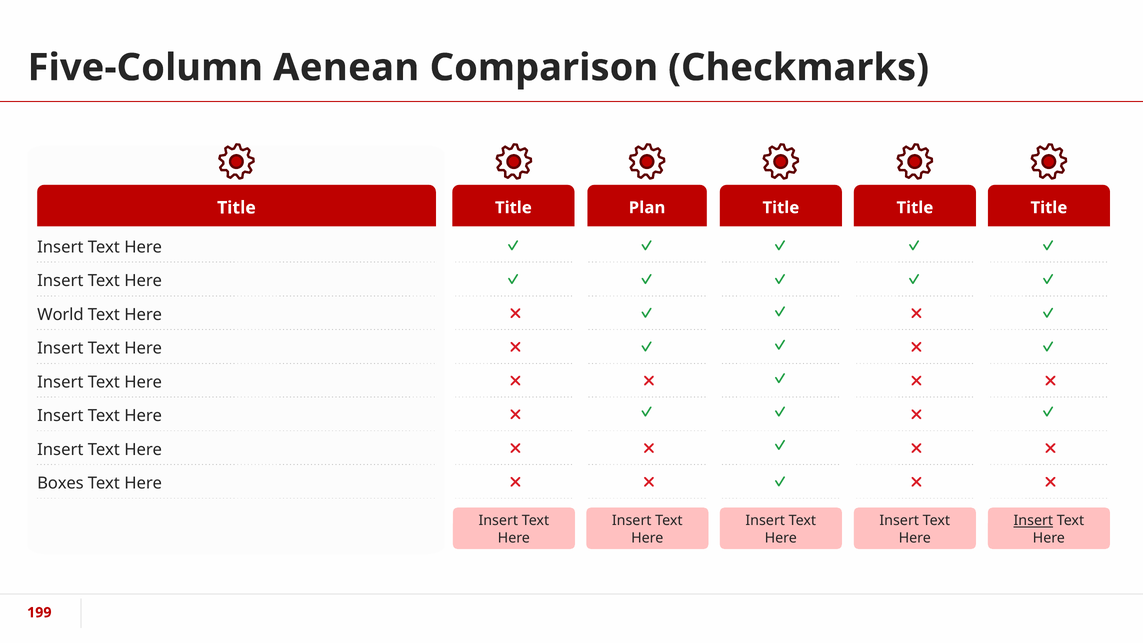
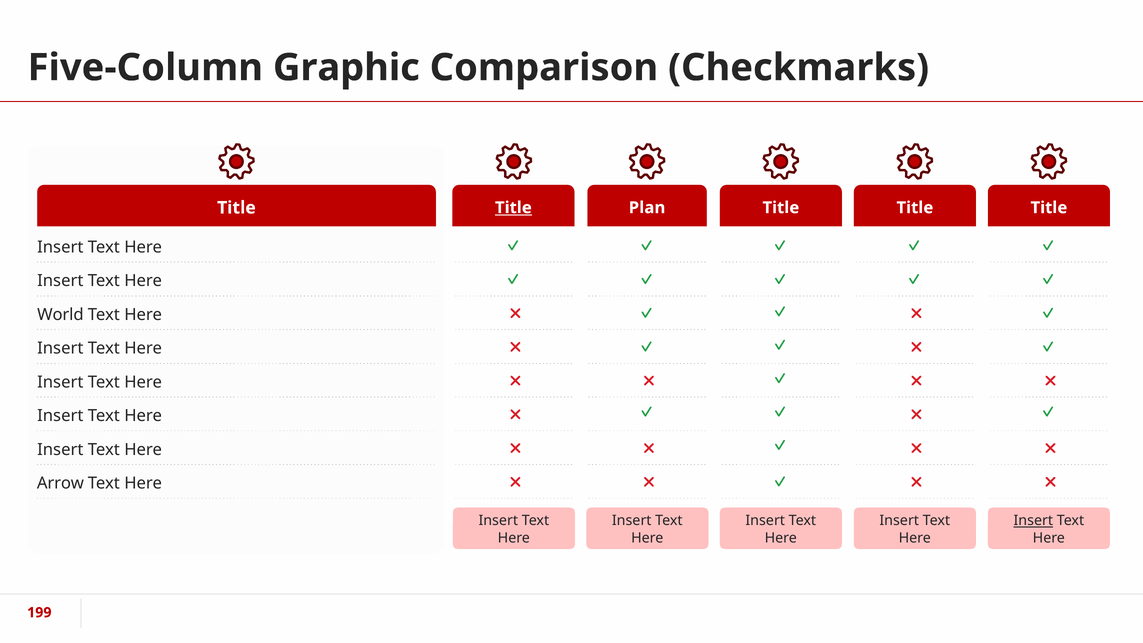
Aenean: Aenean -> Graphic (346, 68)
Title underline: none -> present (513, 208)
Boxes: Boxes -> Arrow (60, 483)
